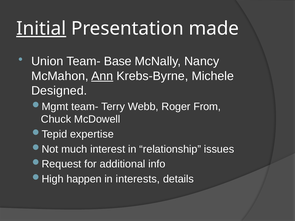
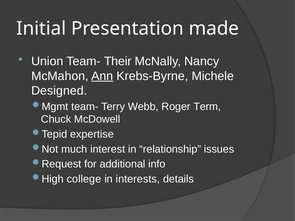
Initial underline: present -> none (41, 29)
Base: Base -> Their (118, 61)
From: From -> Term (207, 107)
happen: happen -> college (84, 179)
